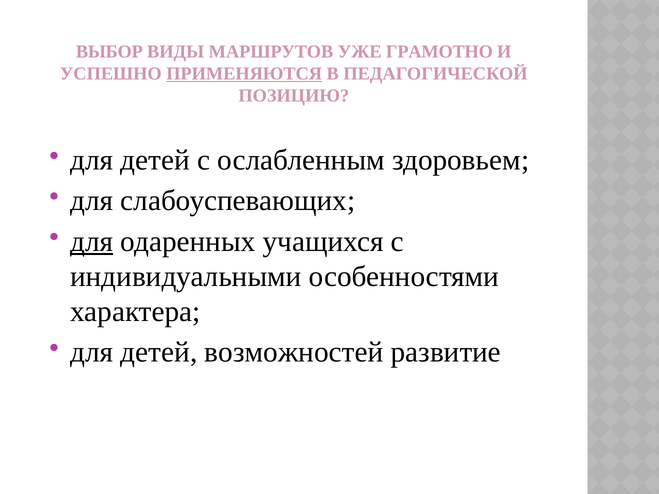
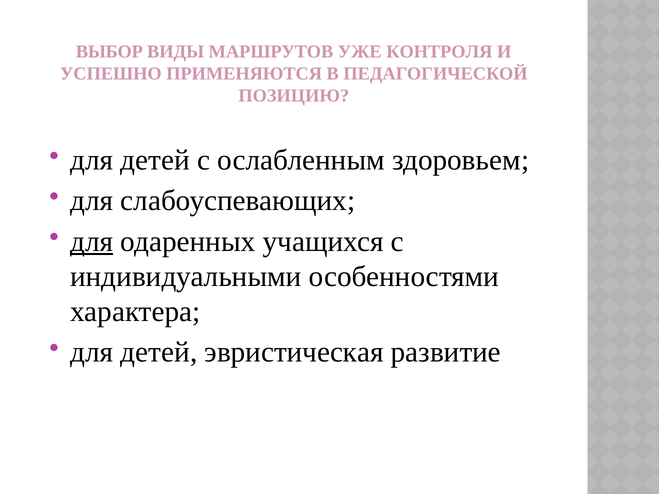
ГРАМОТНО: ГРАМОТНО -> КОНТРОЛЯ (439, 52)
ПРИМЕНЯЮТСЯ underline: present -> none (244, 74)
возможностей: возможностей -> эвристическая (294, 352)
